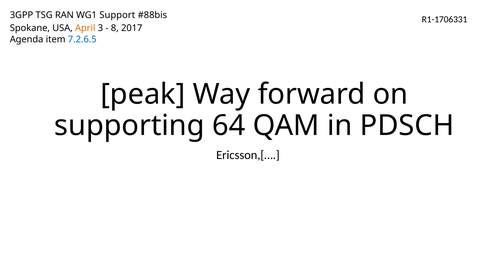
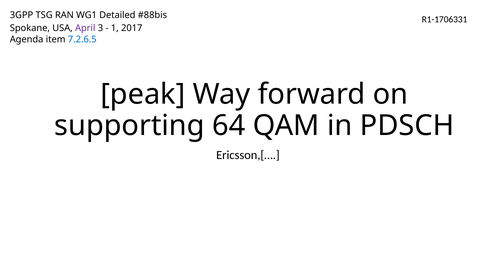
Support: Support -> Detailed (117, 15)
April colour: orange -> purple (85, 28)
8: 8 -> 1 (115, 28)
